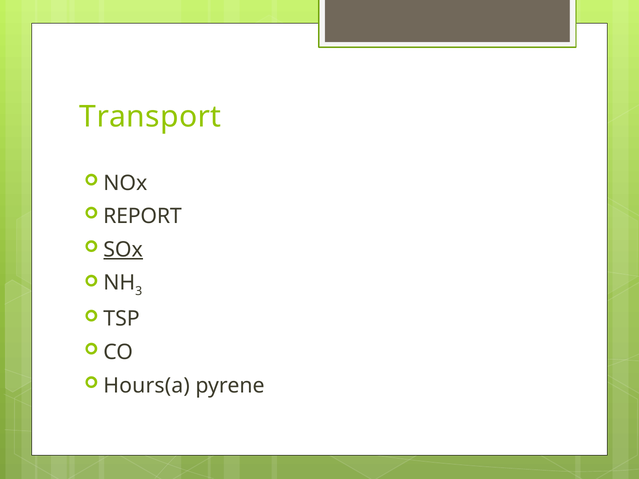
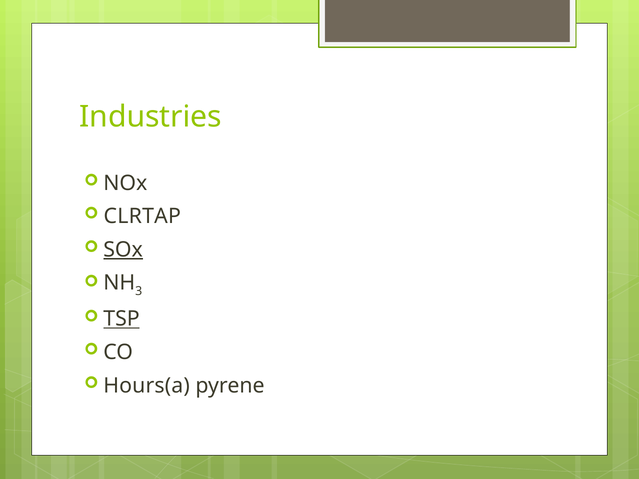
Transport: Transport -> Industries (151, 117)
REPORT: REPORT -> CLRTAP (142, 216)
TSP underline: none -> present (122, 319)
